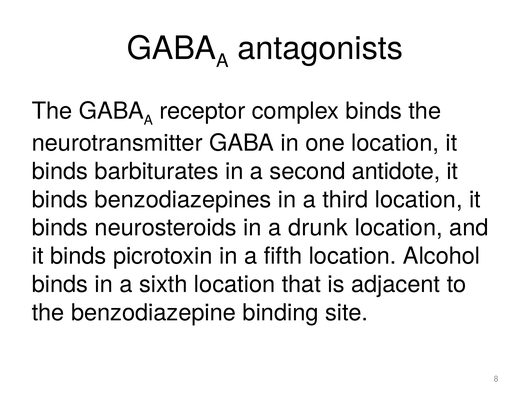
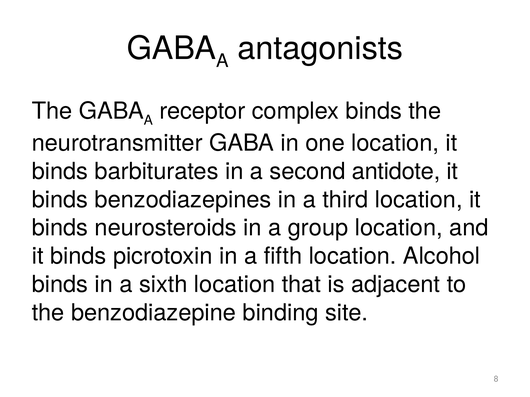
drunk: drunk -> group (318, 228)
